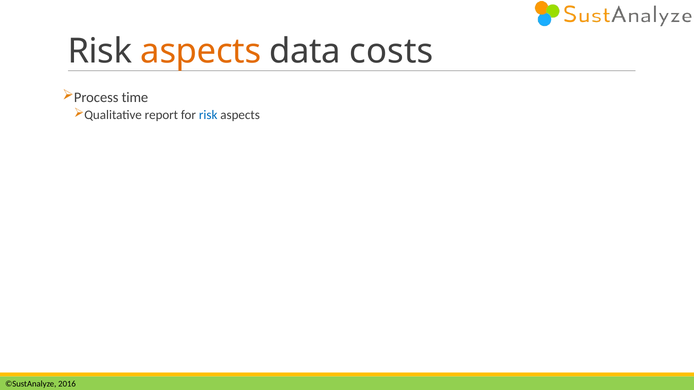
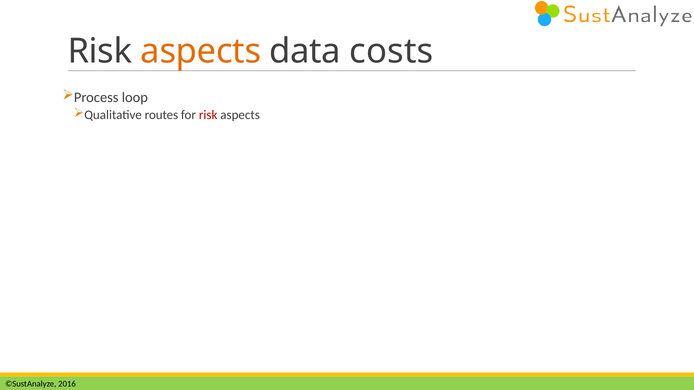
time: time -> loop (135, 97)
report: report -> routes (161, 115)
risk colour: blue -> red (208, 115)
